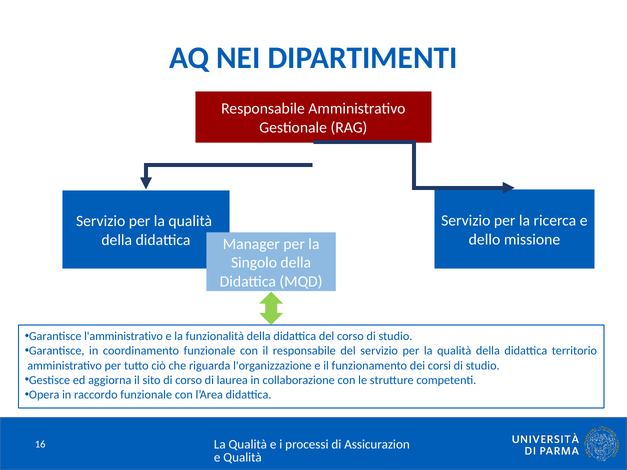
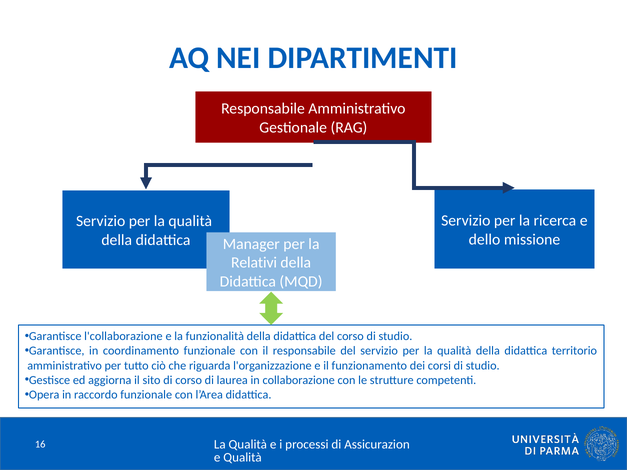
Singolo: Singolo -> Relativi (254, 263)
l'amministrativo: l'amministrativo -> l'collaborazione (123, 336)
